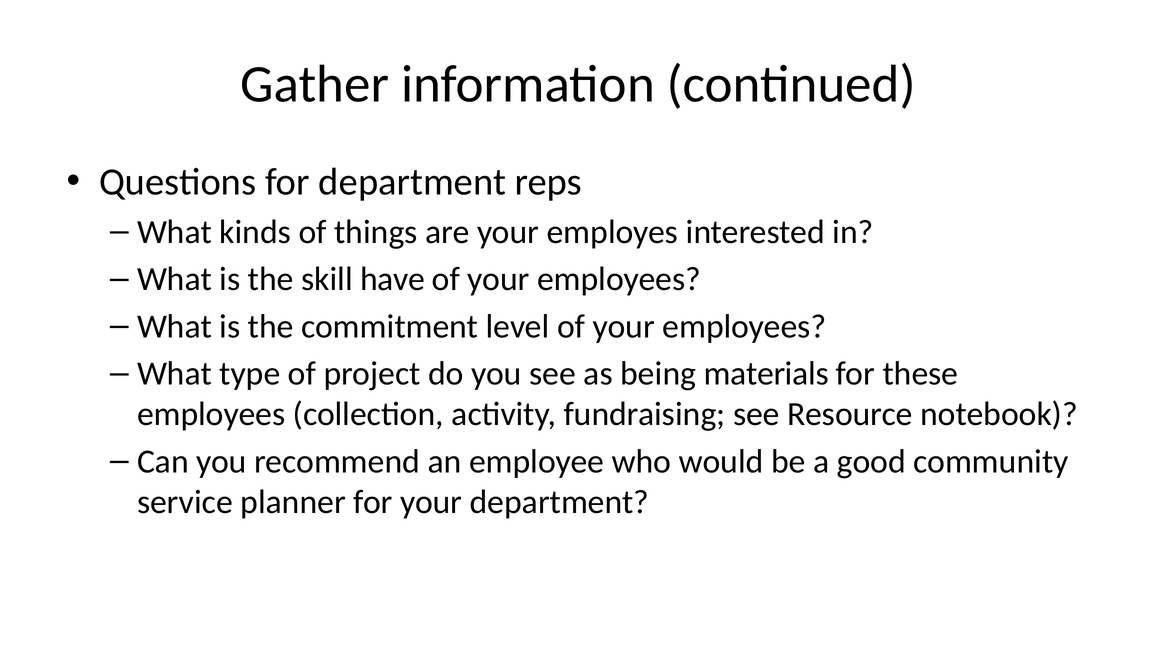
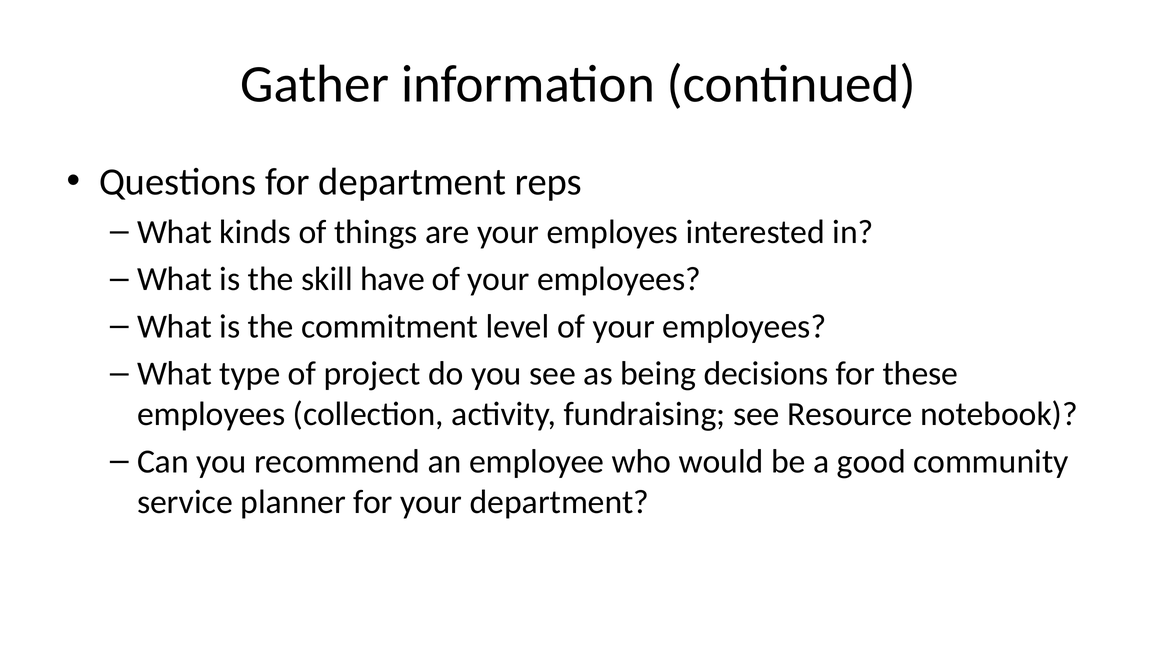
materials: materials -> decisions (766, 374)
